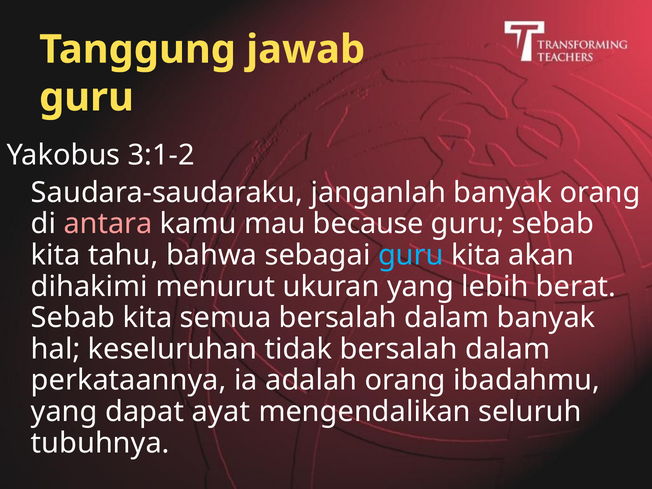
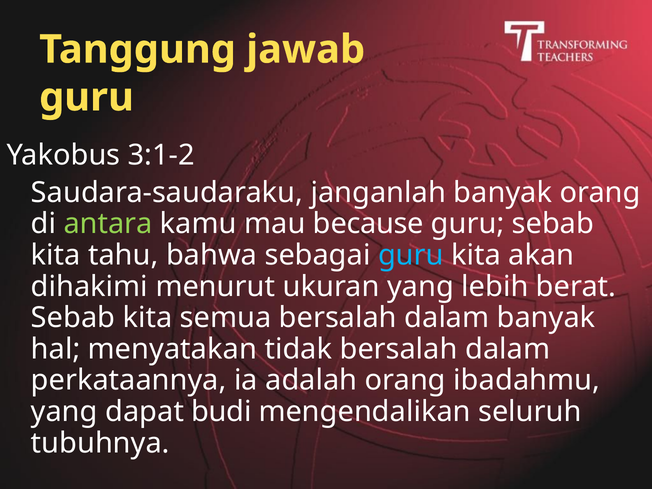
antara colour: pink -> light green (108, 224)
keseluruhan: keseluruhan -> menyatakan (172, 349)
ayat: ayat -> budi (221, 412)
